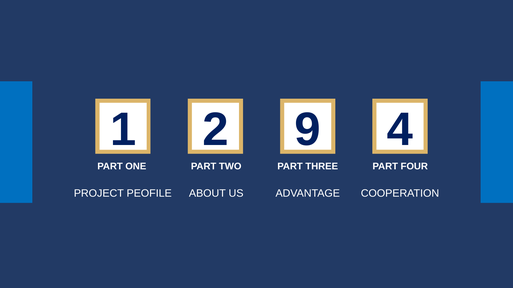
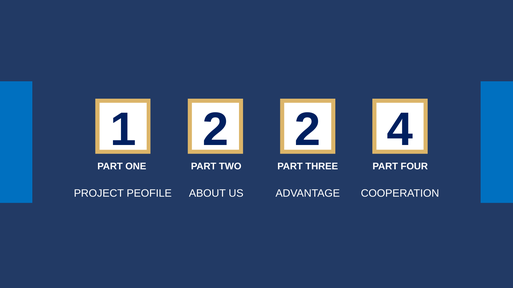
2 9: 9 -> 2 (308, 130)
